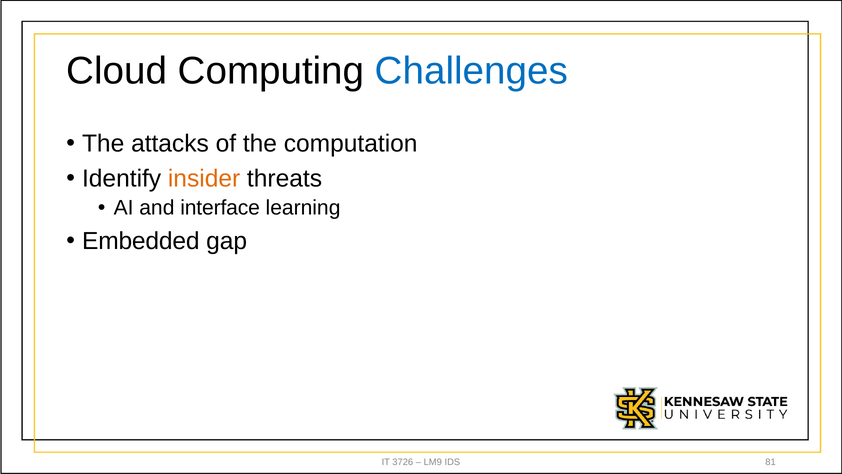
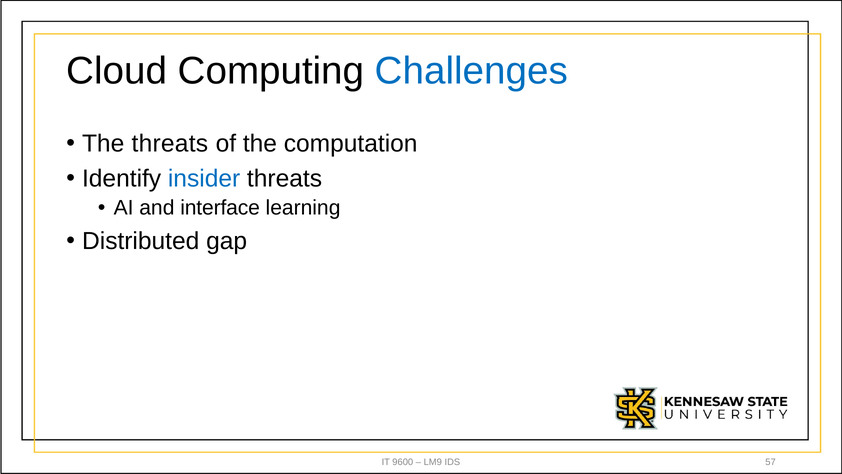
The attacks: attacks -> threats (170, 143)
insider colour: orange -> blue (204, 179)
Embedded: Embedded -> Distributed (141, 241)
3726: 3726 -> 9600 (403, 462)
81: 81 -> 57 (771, 462)
